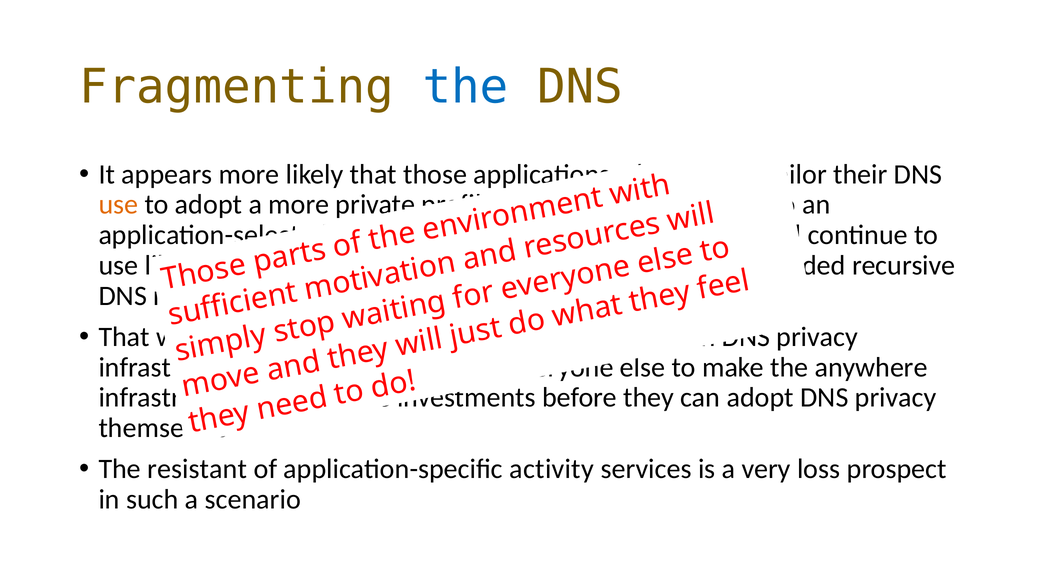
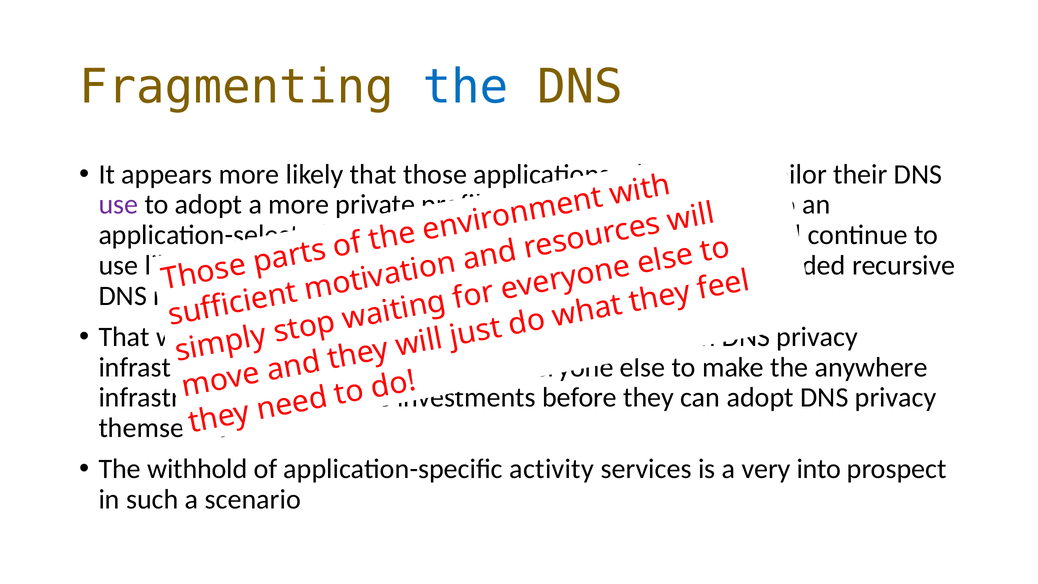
use colour: orange -> purple (118, 205)
resistant: resistant -> withhold (197, 469)
loss: loss -> into (819, 469)
